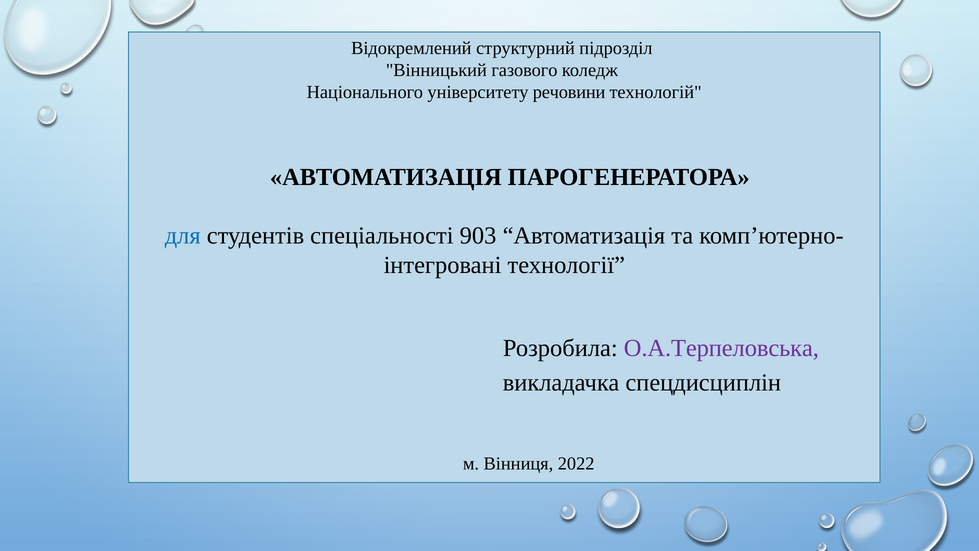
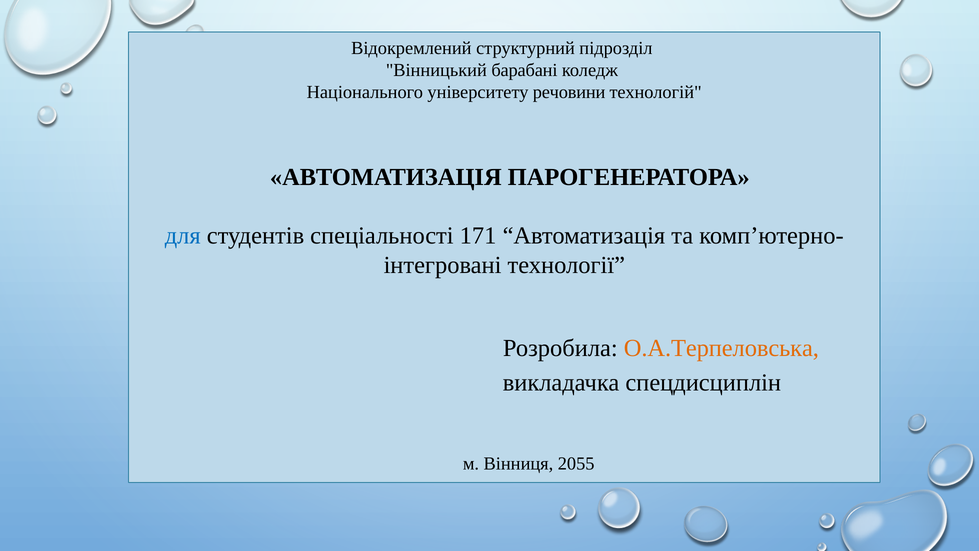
газового: газового -> барабані (524, 70)
903: 903 -> 171 (478, 236)
О.А.Терпеловська colour: purple -> orange (721, 348)
2022: 2022 -> 2055 (576, 464)
